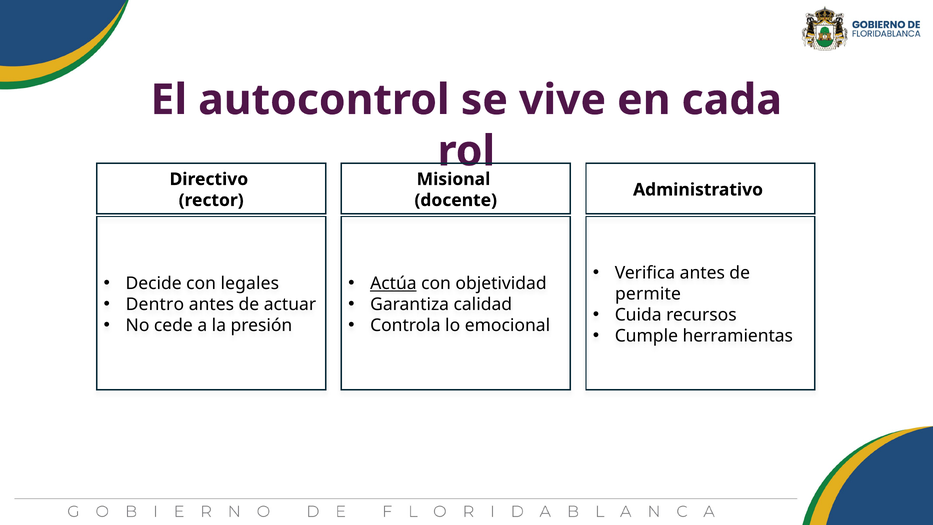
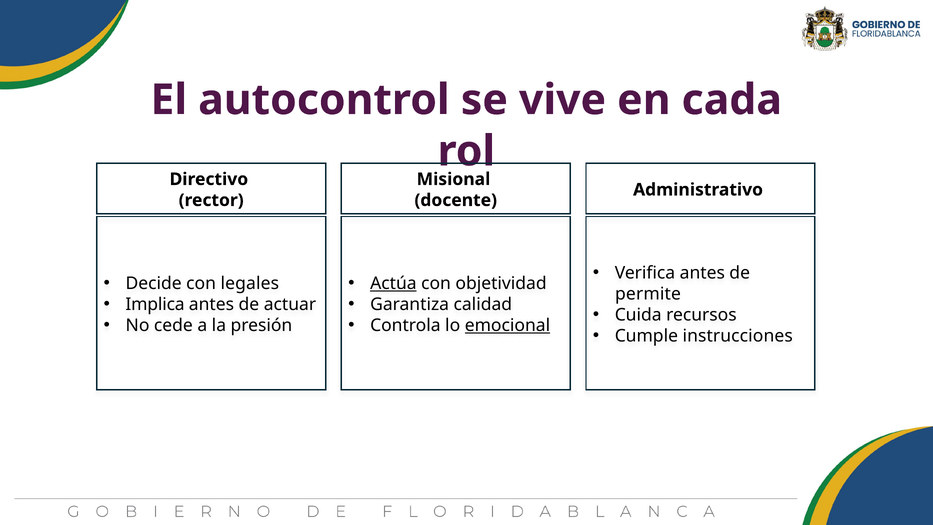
Dentro: Dentro -> Implica (155, 304)
emocional underline: none -> present (507, 325)
herramientas: herramientas -> instrucciones (738, 336)
